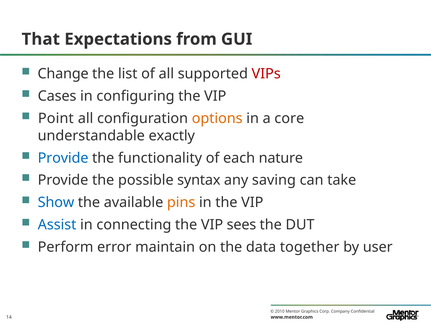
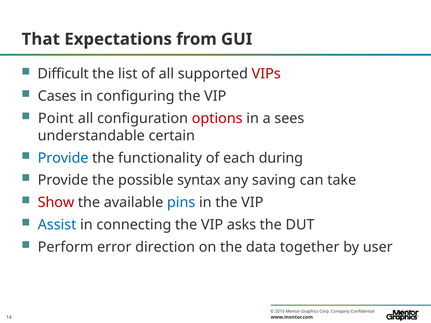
Change: Change -> Difficult (63, 74)
options colour: orange -> red (217, 118)
core: core -> sees (289, 118)
exactly: exactly -> certain (172, 136)
nature: nature -> during (281, 158)
Show colour: blue -> red (56, 203)
pins colour: orange -> blue (181, 203)
sees: sees -> asks (241, 225)
maintain: maintain -> direction (165, 247)
